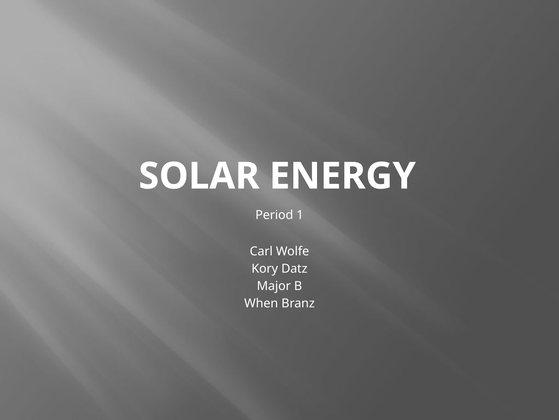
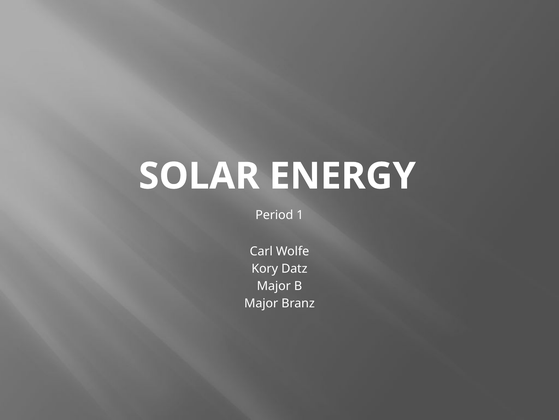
When: When -> Major (261, 303)
